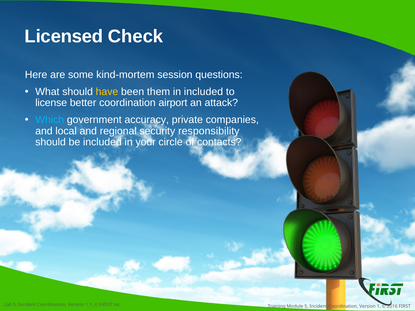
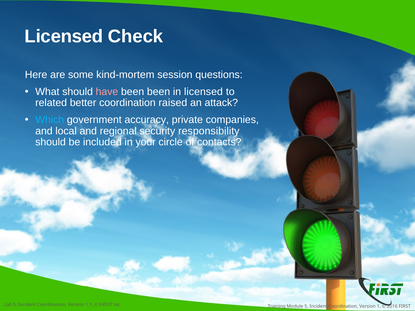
have colour: yellow -> pink (107, 92)
been them: them -> been (159, 92)
in included: included -> licensed (203, 92)
license: license -> related (51, 103)
airport: airport -> raised (173, 103)
